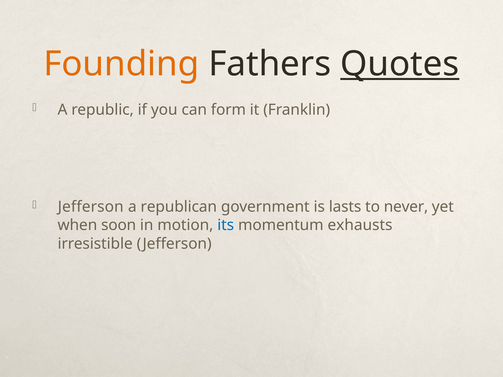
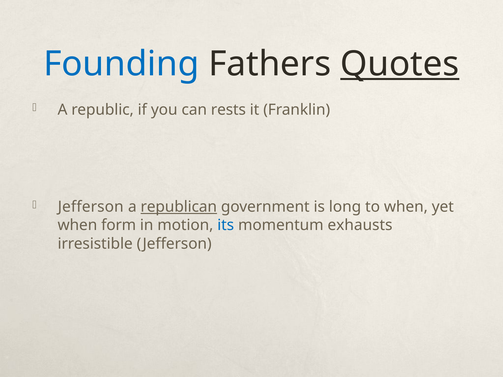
Founding colour: orange -> blue (121, 64)
form: form -> rests (228, 110)
republican underline: none -> present (179, 207)
lasts: lasts -> long (345, 207)
to never: never -> when (406, 207)
soon: soon -> form (119, 225)
